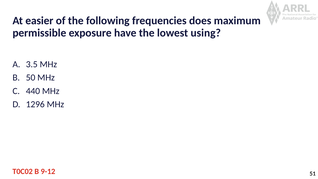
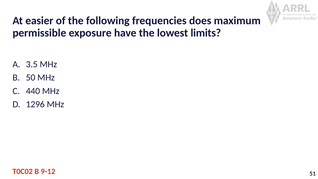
using: using -> limits (206, 33)
